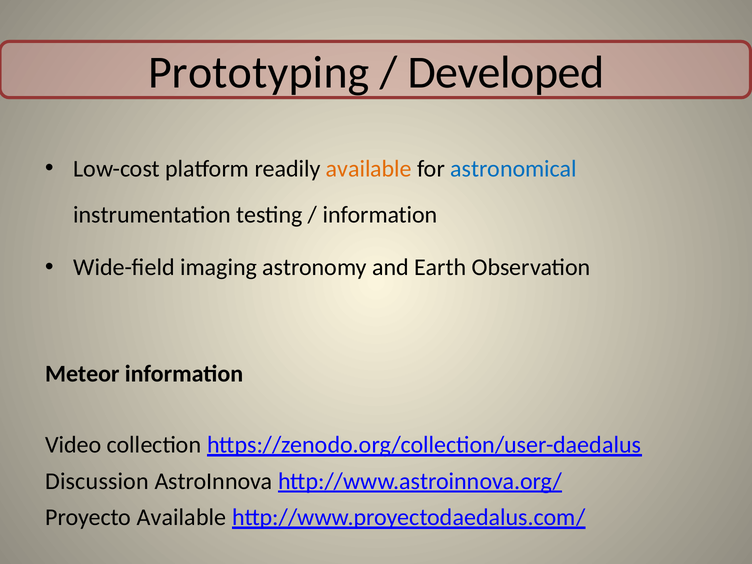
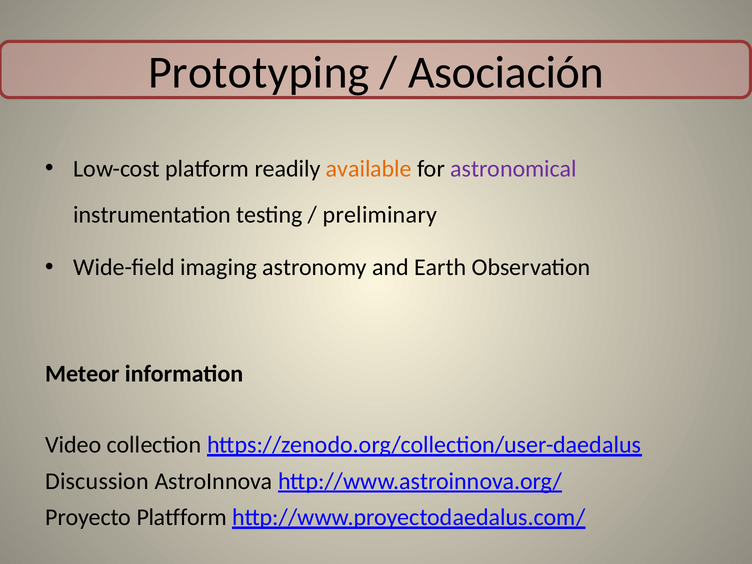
Developed: Developed -> Asociación (506, 73)
astronomical colour: blue -> purple (514, 169)
information: information -> preliminary (380, 215)
Proyecto Available: Available -> Platfform (182, 517)
